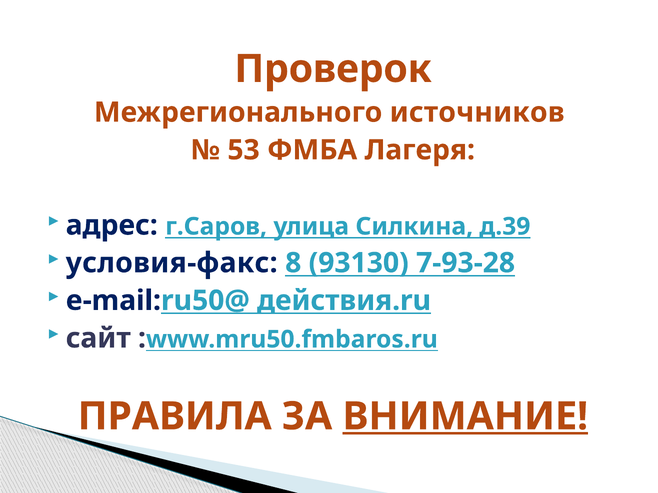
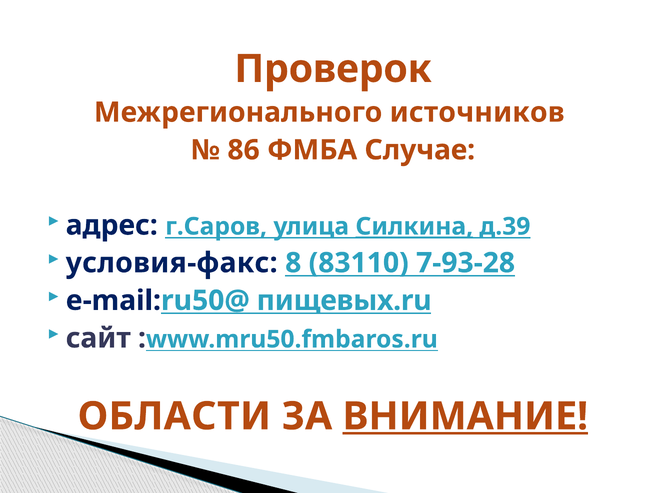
53: 53 -> 86 (244, 150)
Лагеря: Лагеря -> Случае (420, 150)
Силкина underline: none -> present (414, 227)
93130: 93130 -> 83110 (359, 263)
действия.ru: действия.ru -> пищевых.ru (344, 301)
ПРАВИЛА: ПРАВИЛА -> ОБЛАСТИ (174, 417)
